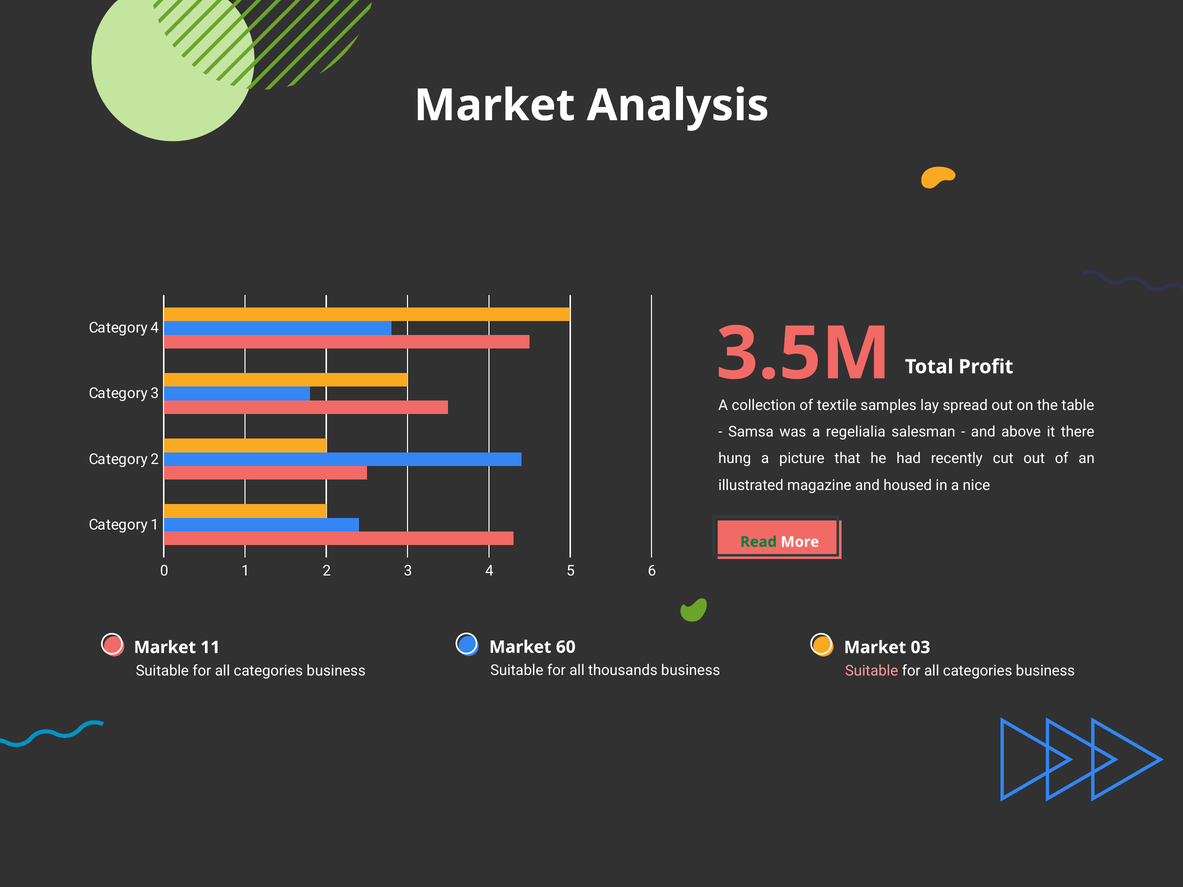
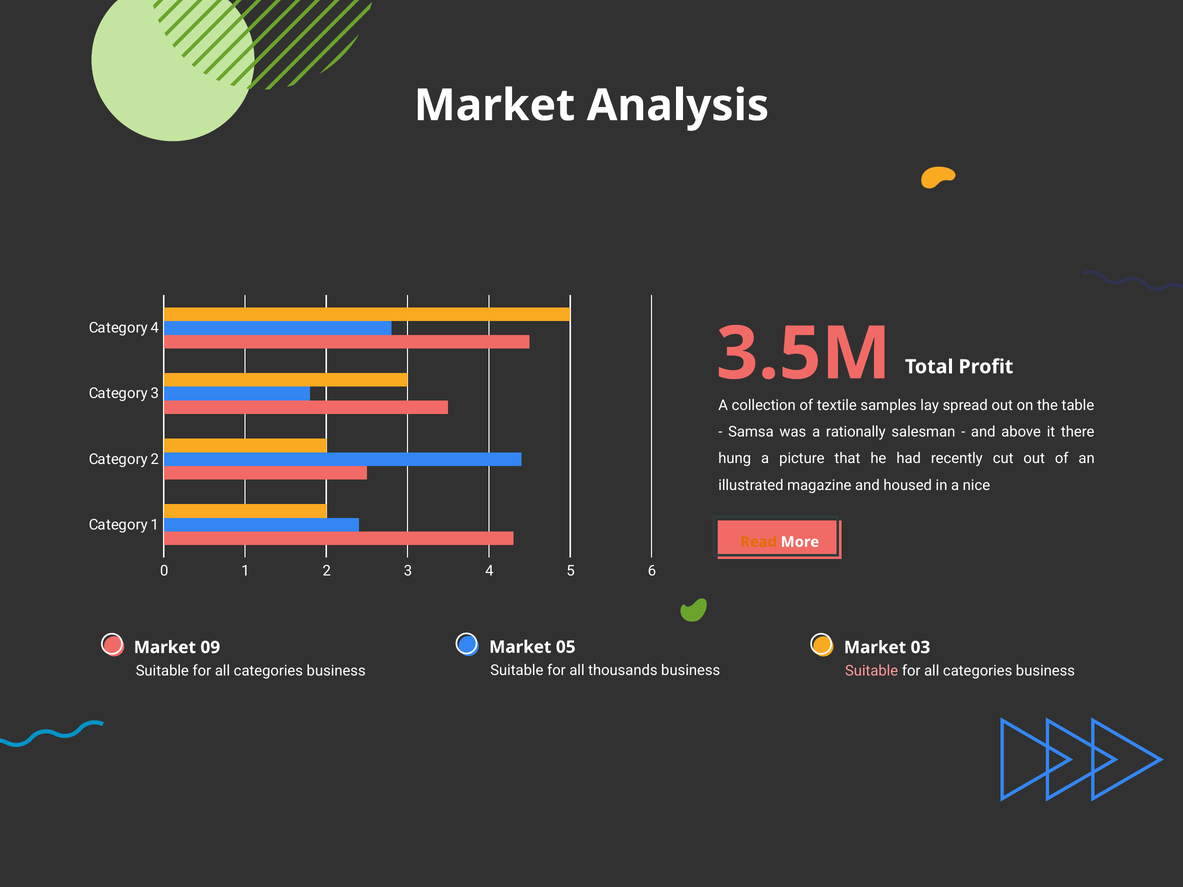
regelialia: regelialia -> rationally (856, 432)
Read colour: green -> orange (759, 542)
60: 60 -> 05 (566, 647)
11: 11 -> 09 (210, 648)
